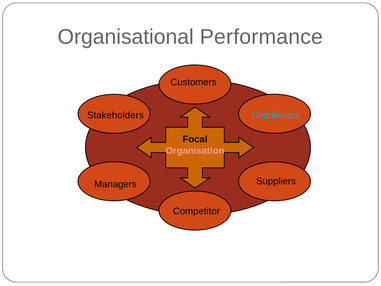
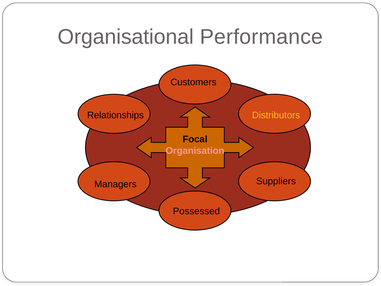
Stakeholders: Stakeholders -> Relationships (115, 115)
Distributors colour: light blue -> yellow (276, 115)
Competitor: Competitor -> Possessed (196, 211)
